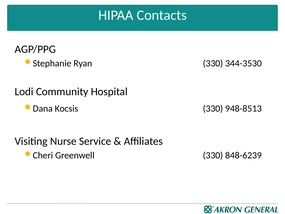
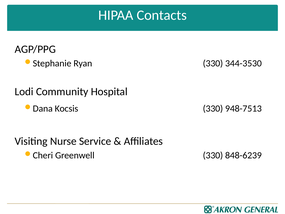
948-8513: 948-8513 -> 948-7513 (243, 109)
